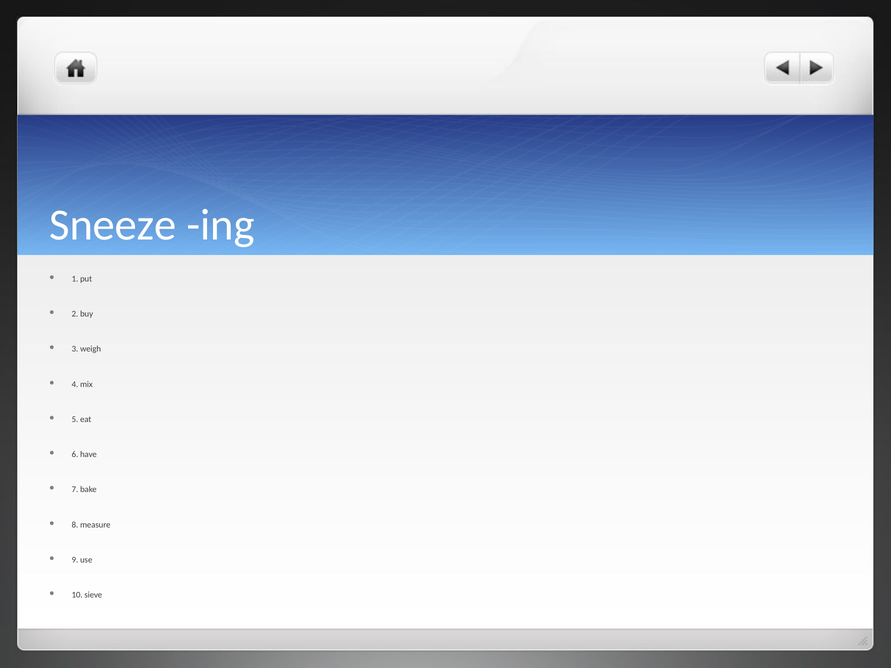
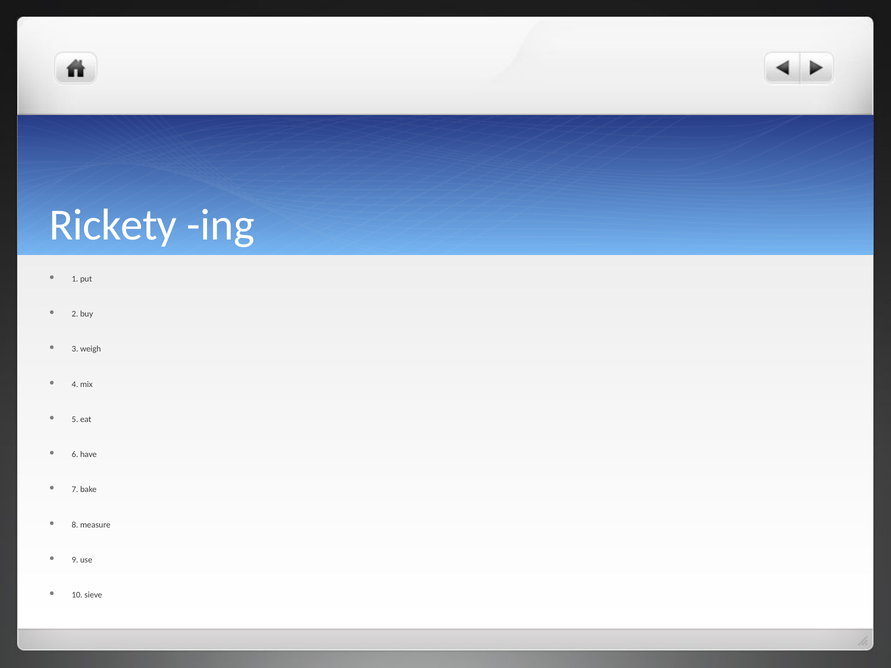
Sneeze: Sneeze -> Rickety (113, 225)
